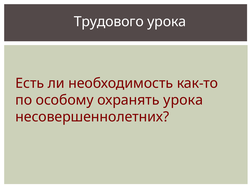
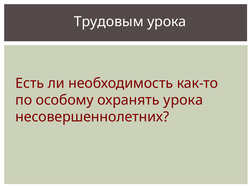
Трудового: Трудового -> Трудовым (109, 22)
